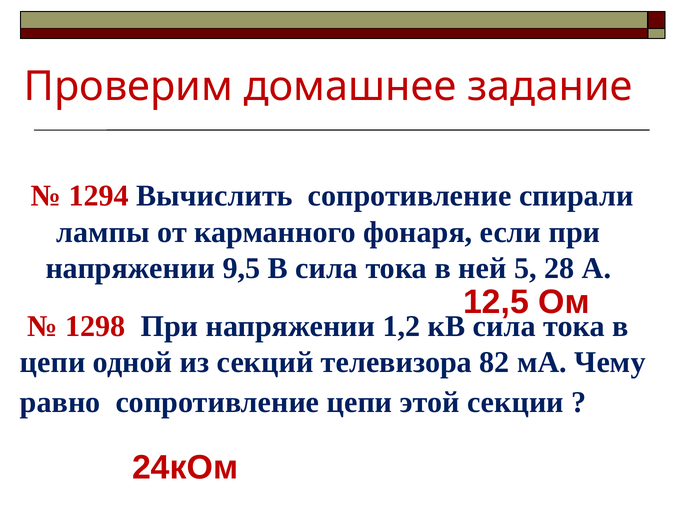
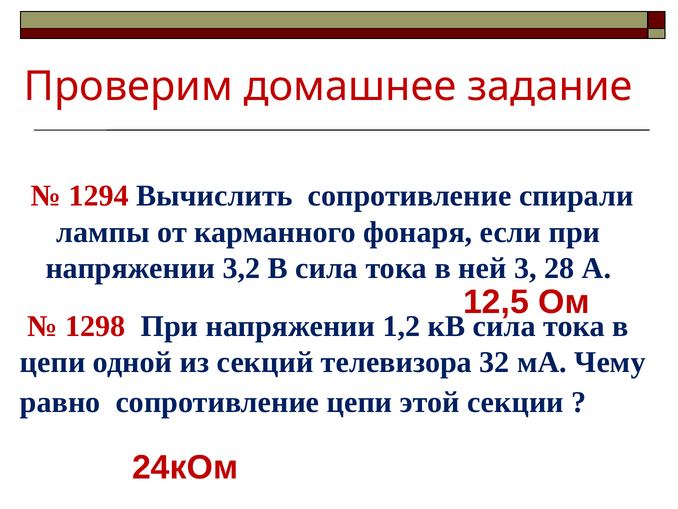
9,5: 9,5 -> 3,2 (241, 268)
5: 5 -> 3 (525, 268)
82: 82 -> 32 (494, 362)
